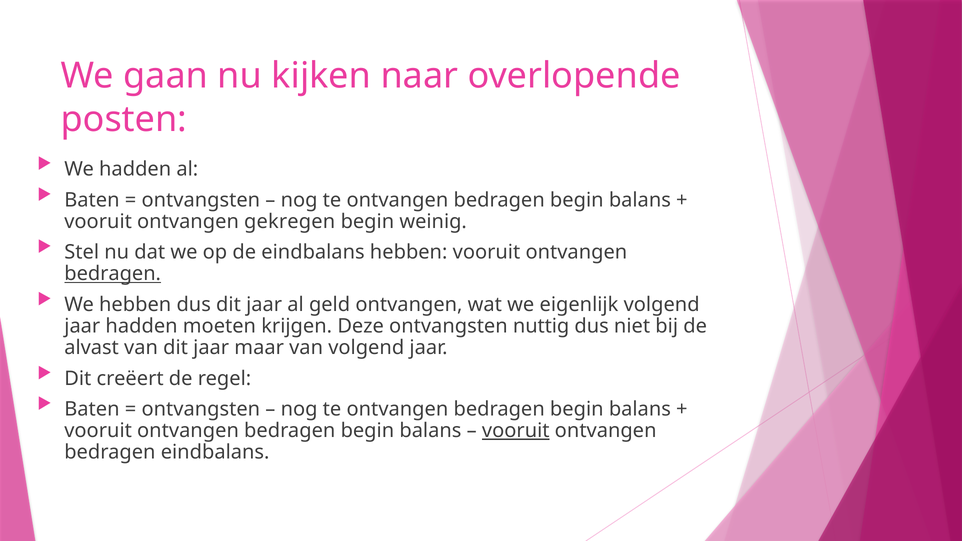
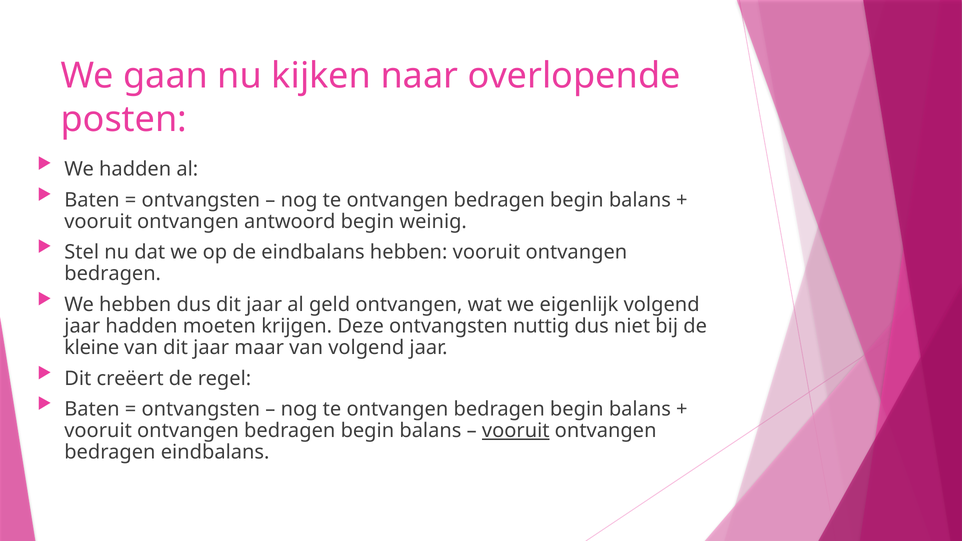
gekregen: gekregen -> antwoord (290, 222)
bedragen underline: present -> none (113, 274)
alvast: alvast -> kleine (92, 348)
